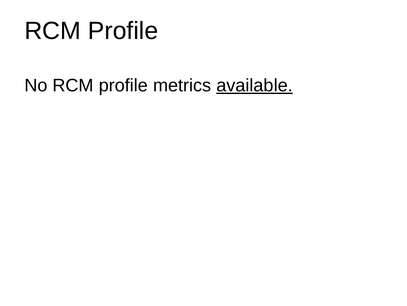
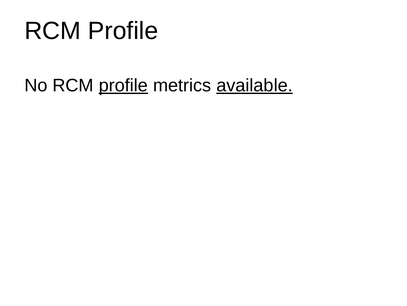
profile underline: none -> present (123, 85)
